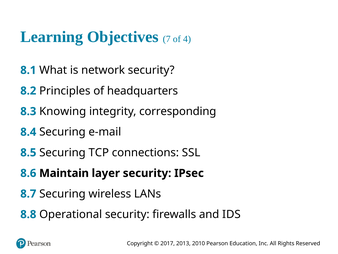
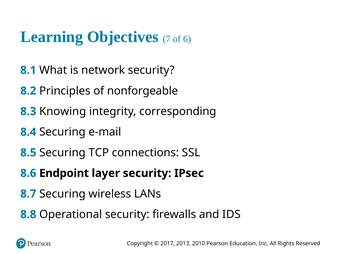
4: 4 -> 6 (187, 39)
headquarters: headquarters -> nonforgeable (143, 91)
Maintain: Maintain -> Endpoint (64, 173)
